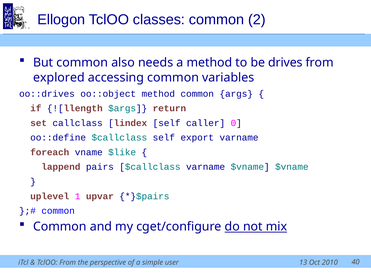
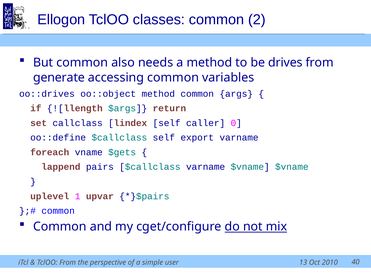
explored: explored -> generate (59, 78)
$like: $like -> $gets (122, 152)
